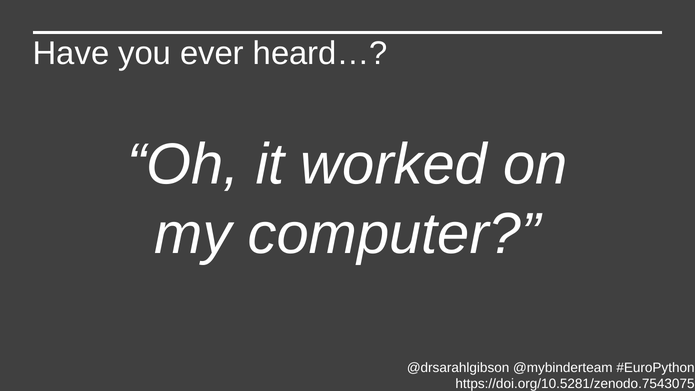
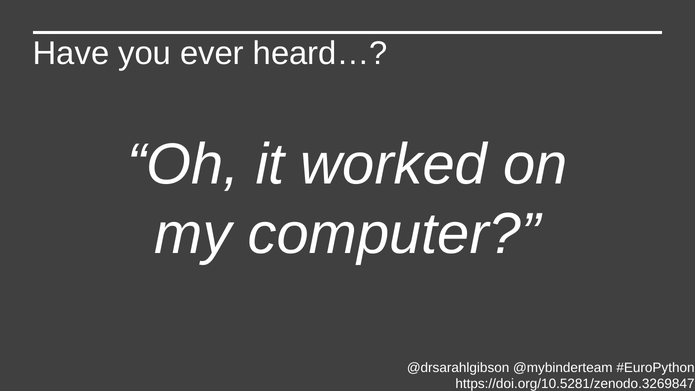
https://doi.org/10.5281/zenodo.7543075: https://doi.org/10.5281/zenodo.7543075 -> https://doi.org/10.5281/zenodo.3269847 (575, 384)
